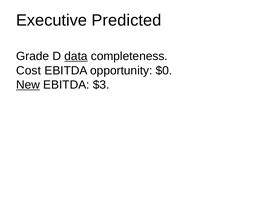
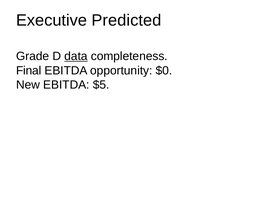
Cost: Cost -> Final (29, 70)
New underline: present -> none (28, 85)
$3: $3 -> $5 (101, 85)
